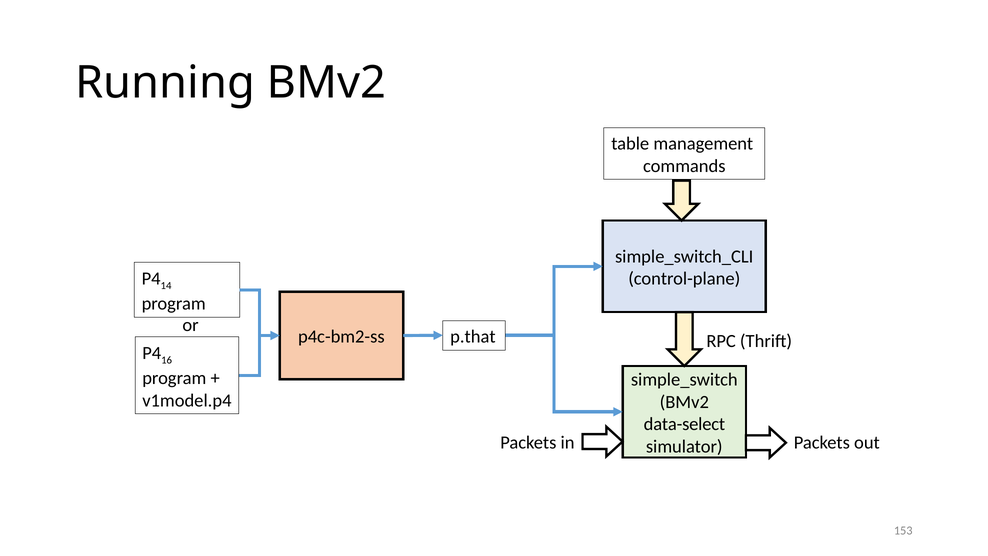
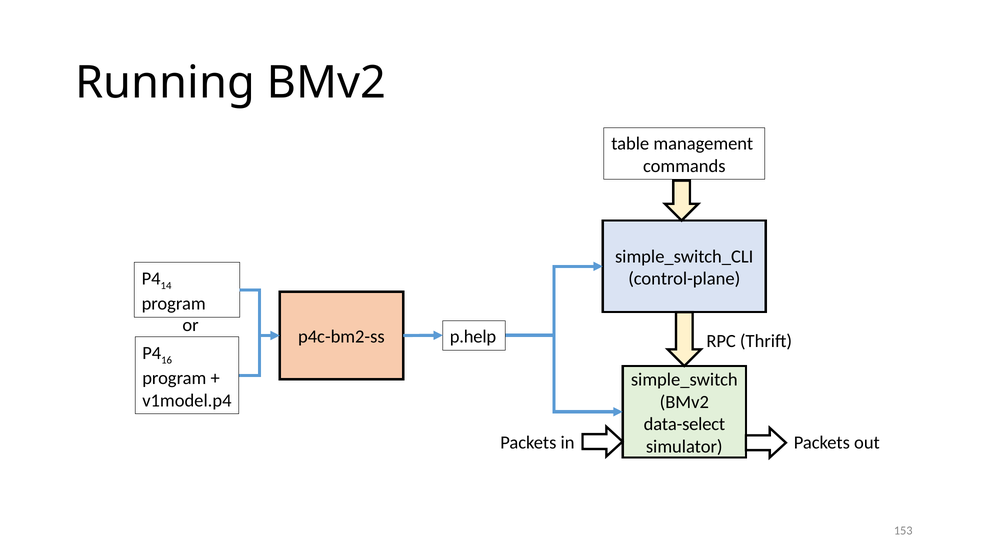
p.that: p.that -> p.help (473, 336)
